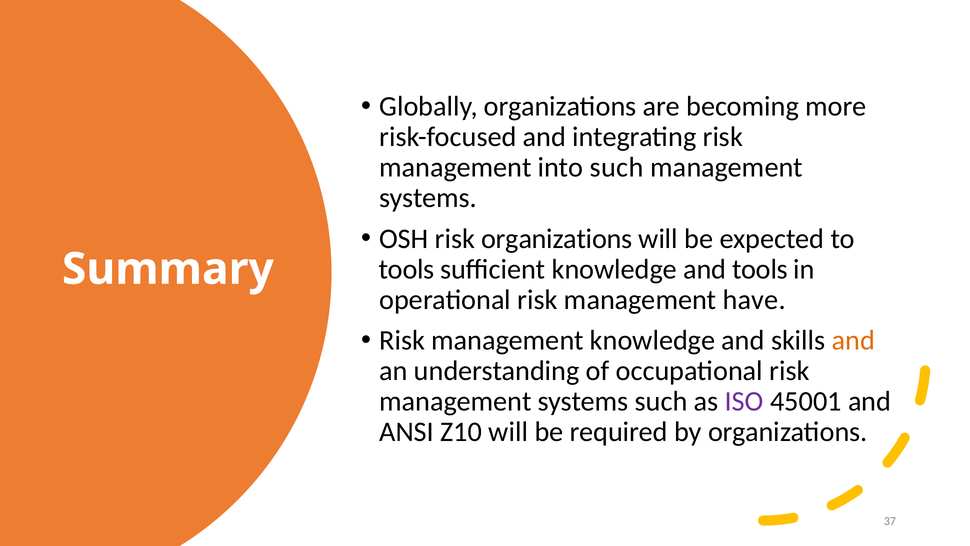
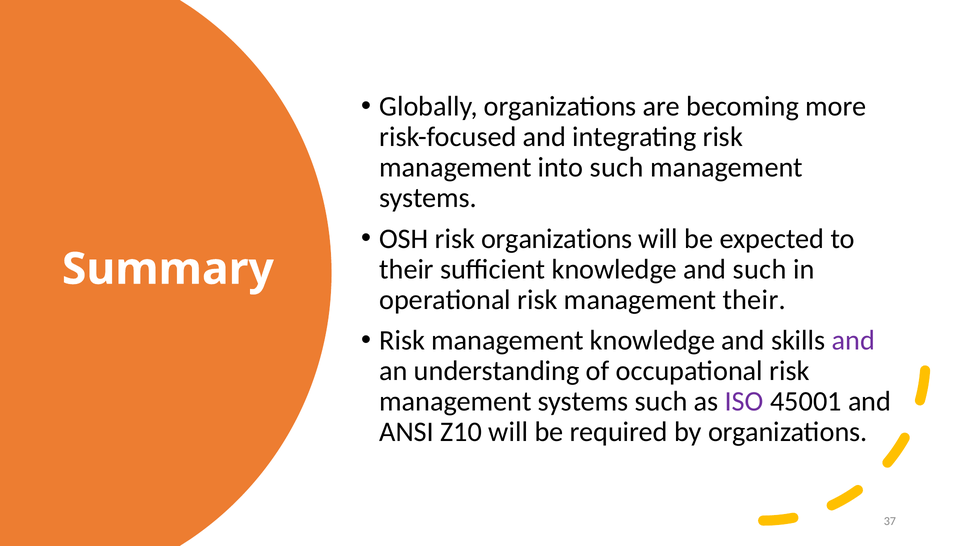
tools: tools -> their (407, 269)
and tools: tools -> such (760, 269)
management have: have -> their (754, 300)
and colour: orange -> purple (853, 340)
